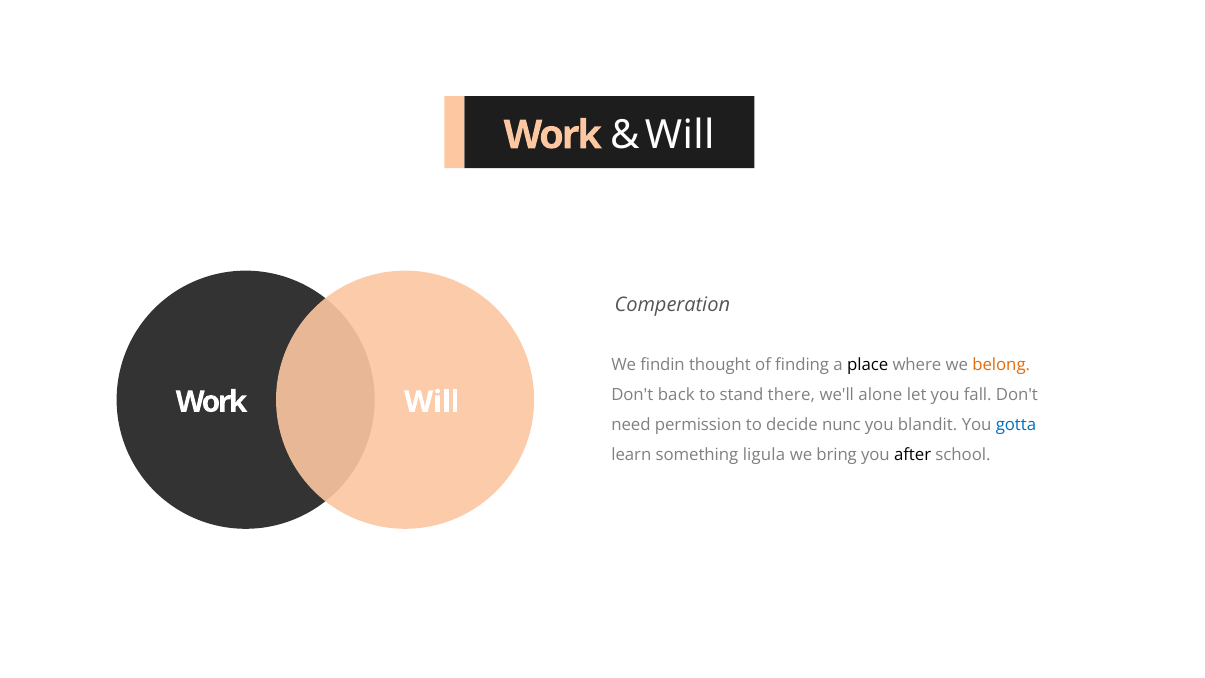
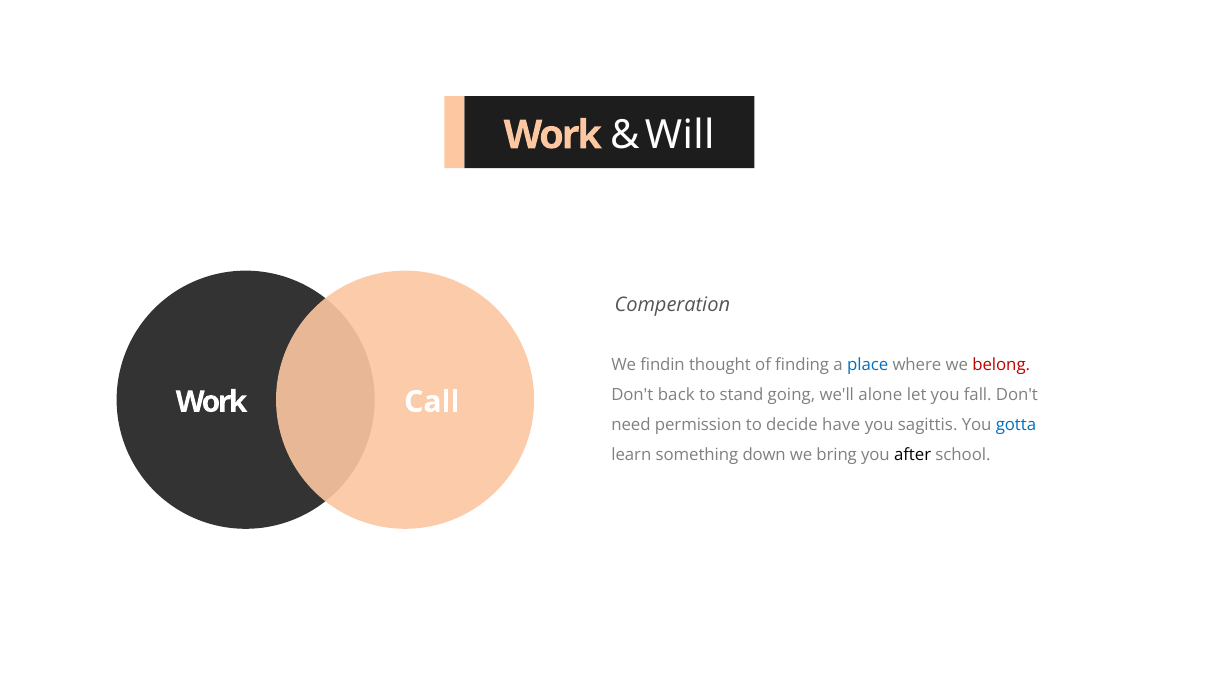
place colour: black -> blue (868, 365)
belong colour: orange -> red (1001, 365)
there: there -> going (791, 395)
Work Will: Will -> Call (432, 402)
nunc: nunc -> have (841, 425)
blandit: blandit -> sagittis (928, 425)
ligula: ligula -> down (764, 455)
